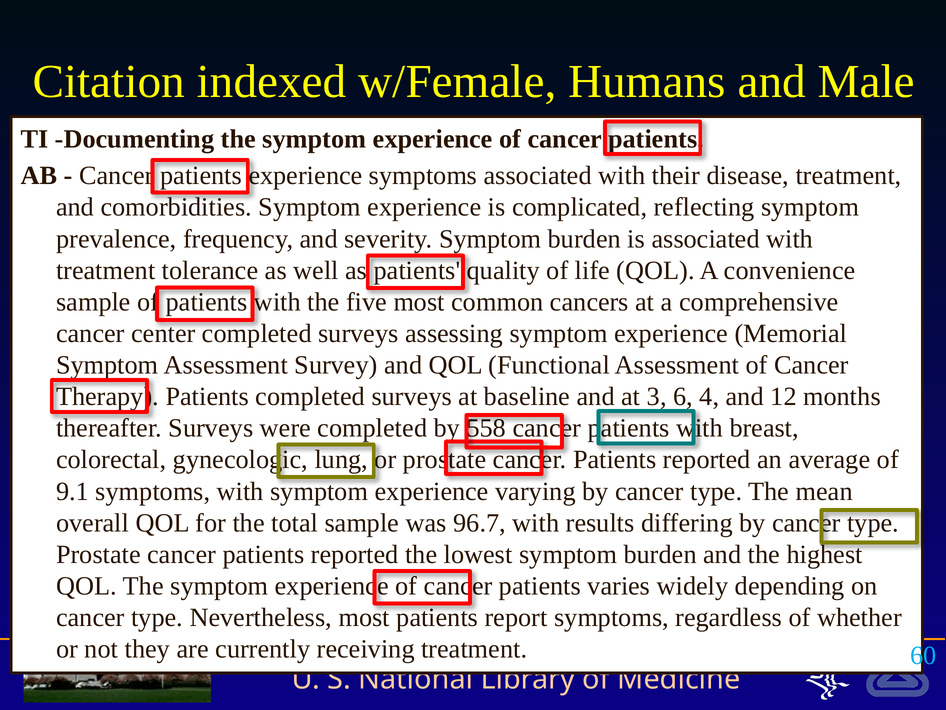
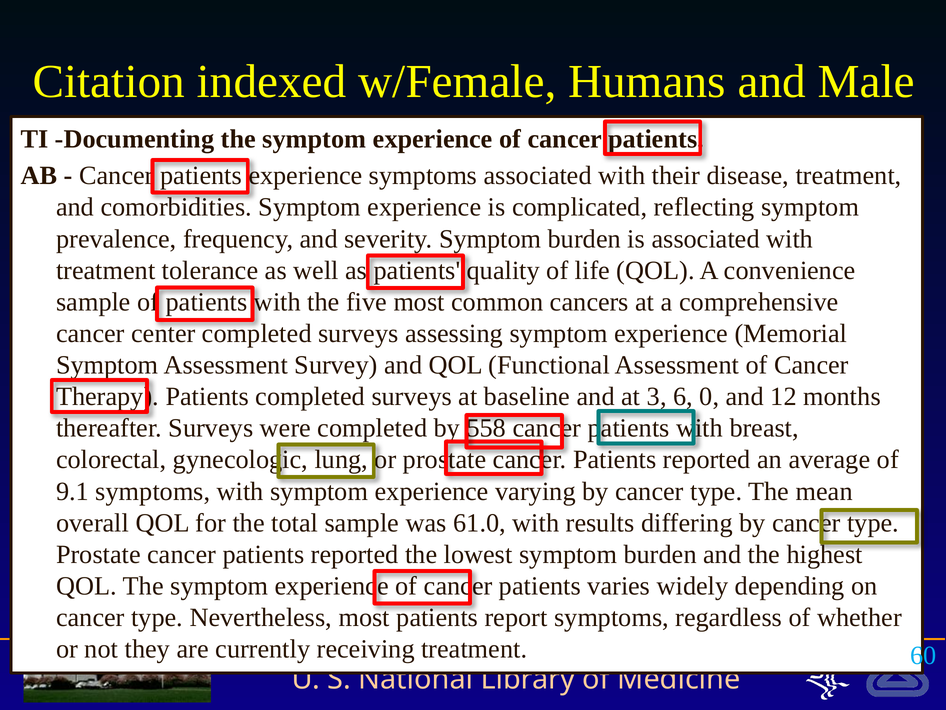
4: 4 -> 0 (709, 396)
96.7: 96.7 -> 61.0 (480, 523)
